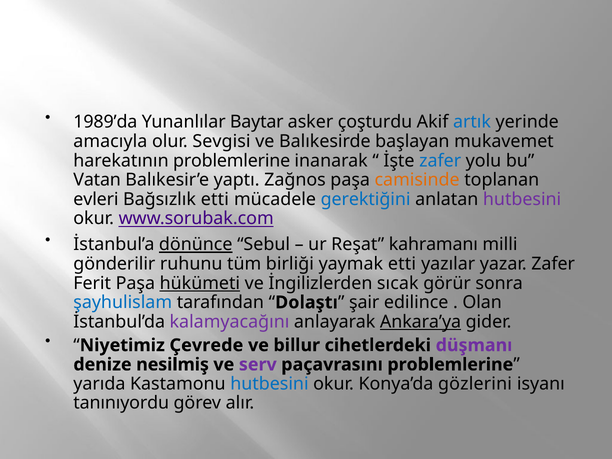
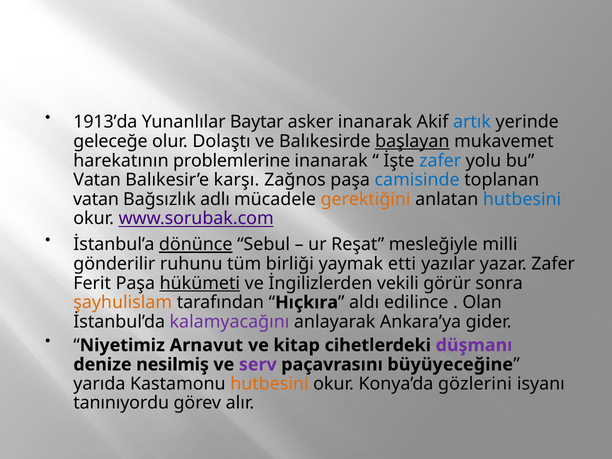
1989’da: 1989’da -> 1913’da (105, 122)
asker çoşturdu: çoşturdu -> inanarak (375, 122)
amacıyla: amacıyla -> geleceğe (110, 141)
Sevgisi: Sevgisi -> Dolaştı (222, 141)
başlayan underline: none -> present (412, 141)
yaptı: yaptı -> karşı (237, 180)
camisinde colour: orange -> blue (417, 180)
evleri: evleri -> vatan (96, 199)
Bağsızlık etti: etti -> adlı (215, 199)
gerektiğini colour: blue -> orange (366, 199)
hutbesini colour: purple -> blue (522, 199)
kahramanı: kahramanı -> mesleğiyle (433, 245)
sıcak: sıcak -> vekili (398, 283)
şayhulislam colour: blue -> orange (123, 302)
Dolaştı: Dolaştı -> Hıçkıra (307, 302)
şair: şair -> aldı (364, 302)
Ankara’ya underline: present -> none (420, 322)
Çevrede: Çevrede -> Arnavut (206, 345)
billur: billur -> kitap (297, 345)
paçavrasını problemlerine: problemlerine -> büyüyeceğine (450, 365)
hutbesini colour: blue -> orange (269, 384)
